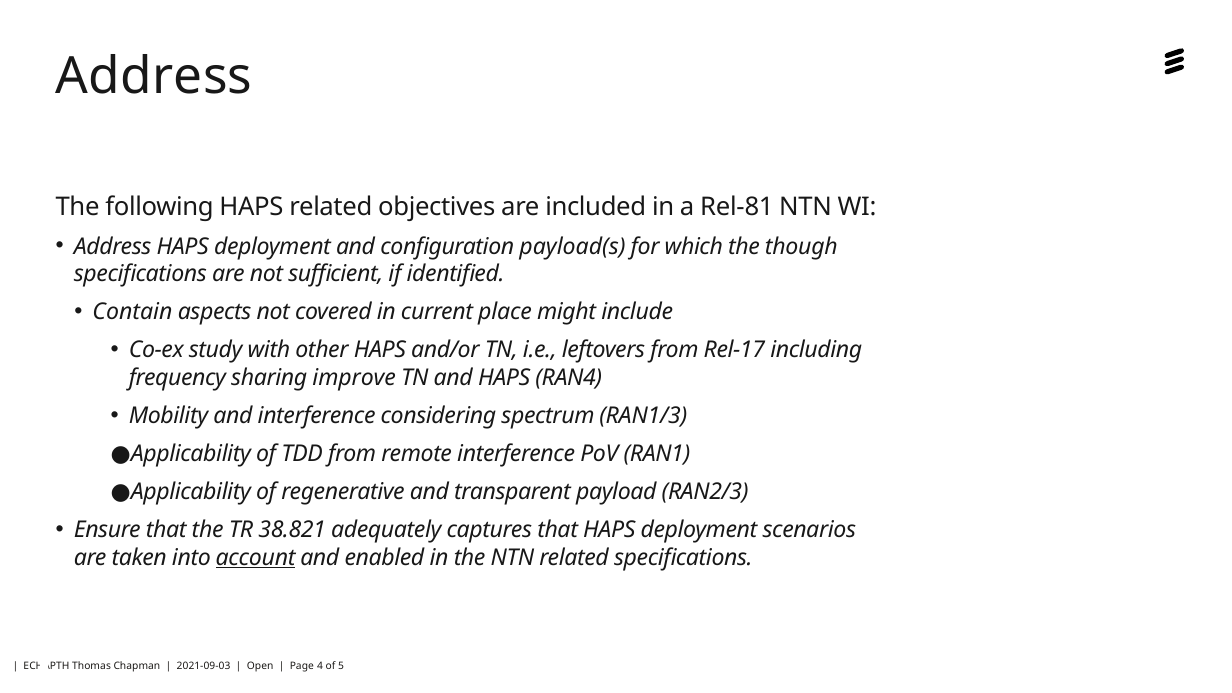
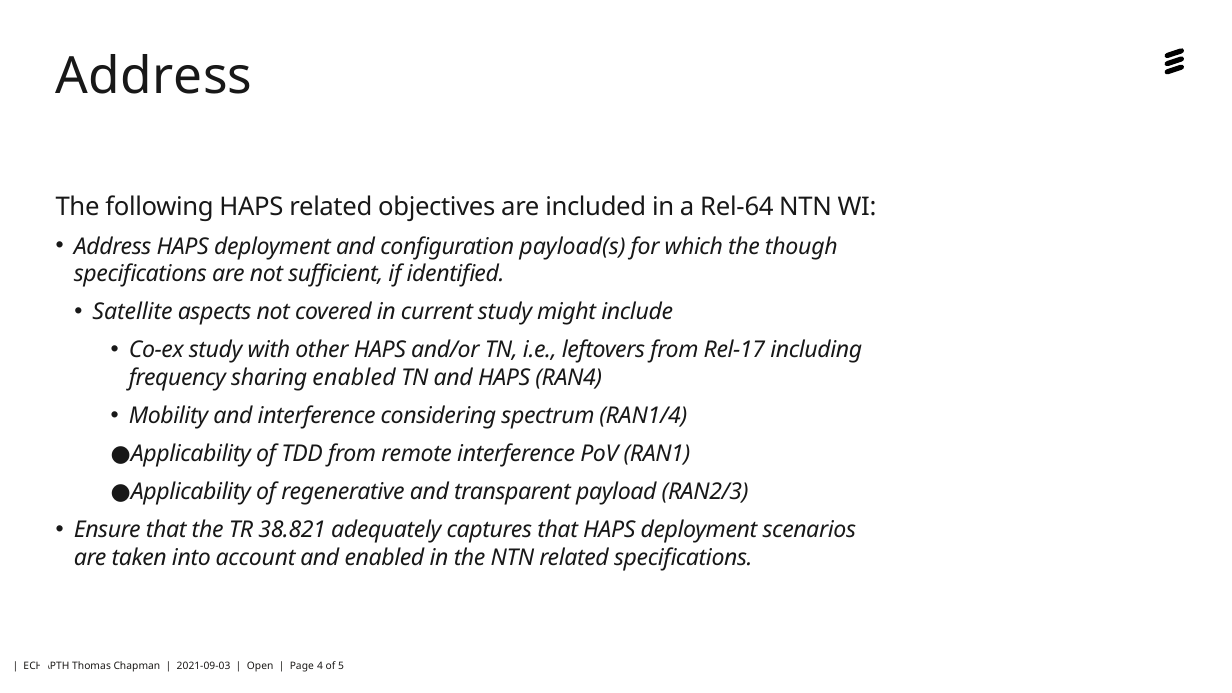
Rel-81: Rel-81 -> Rel-64 (737, 207)
Contain: Contain -> Satellite (133, 312)
current place: place -> study (505, 312)
sharing improve: improve -> enabled (354, 378)
RAN1/3: RAN1/3 -> RAN1/4 (643, 416)
account underline: present -> none (256, 558)
